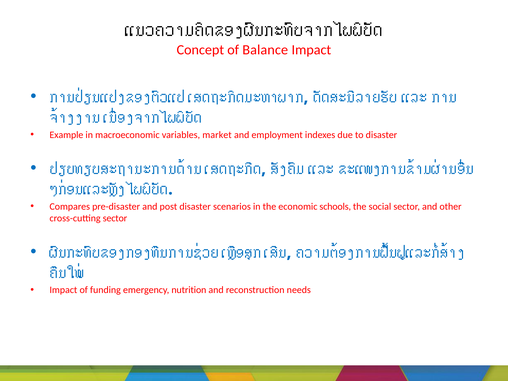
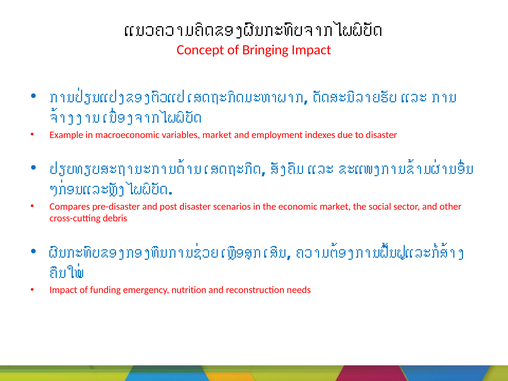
Balance: Balance -> Bringing (265, 50)
economic schools: schools -> market (335, 206)
cross-cutting sector: sector -> debris (115, 218)
